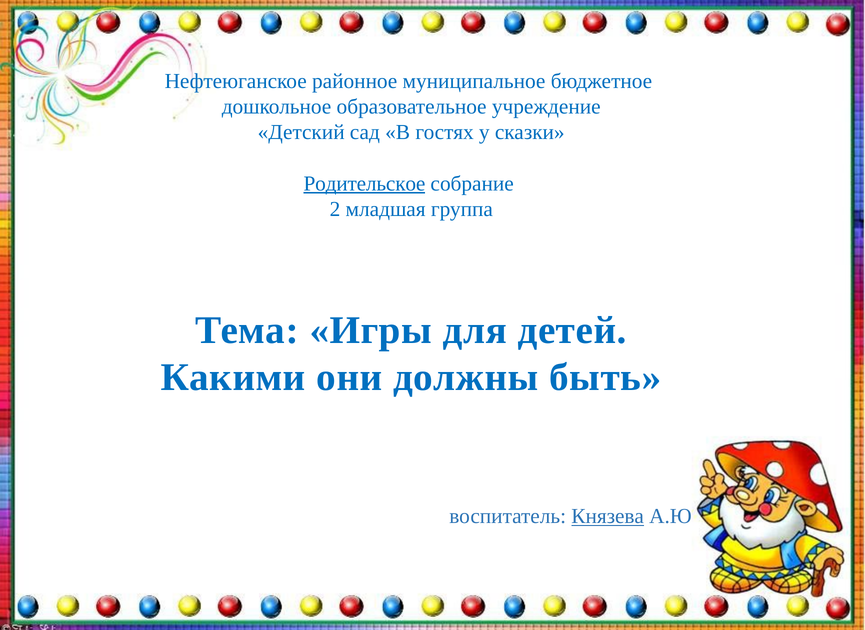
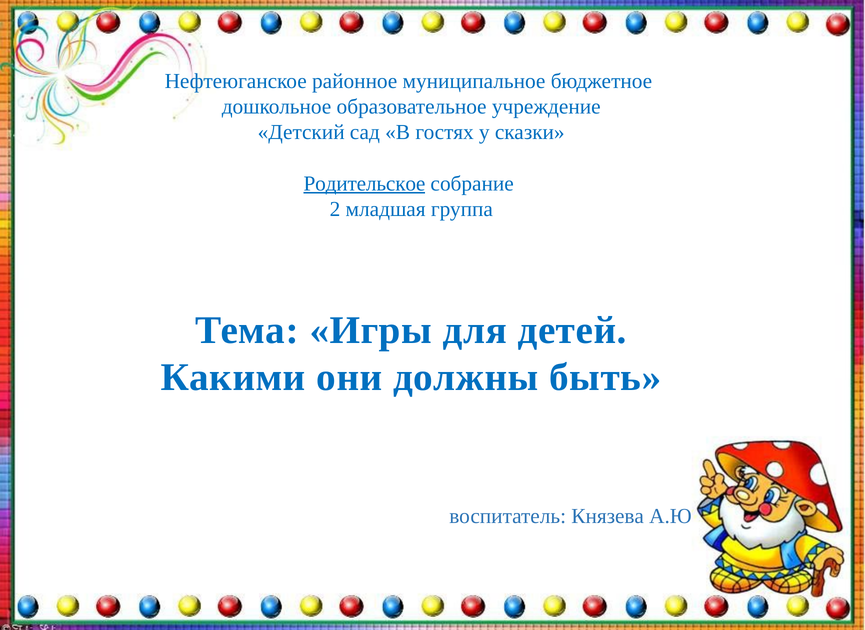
Князева underline: present -> none (608, 517)
